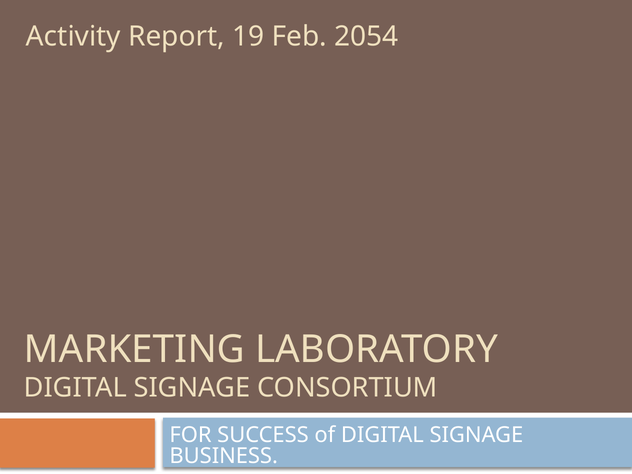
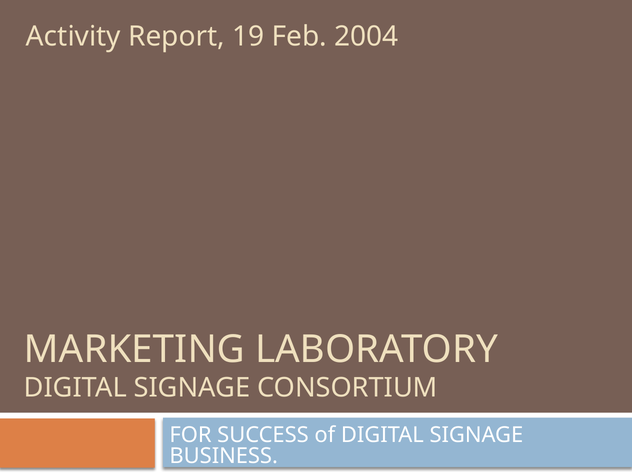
2054: 2054 -> 2004 (366, 36)
